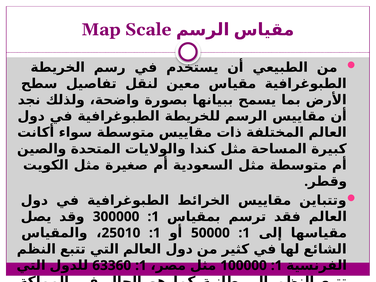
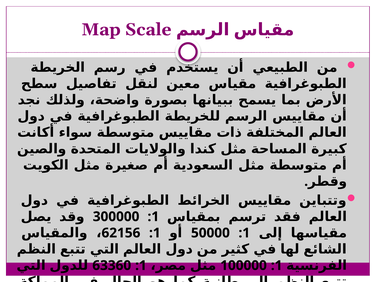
25010: 25010 -> 62156 (121, 233)
